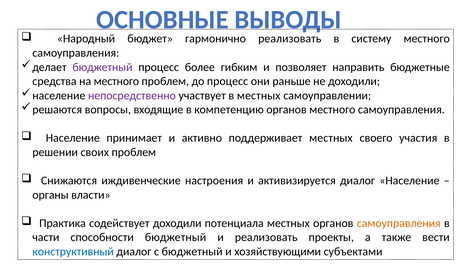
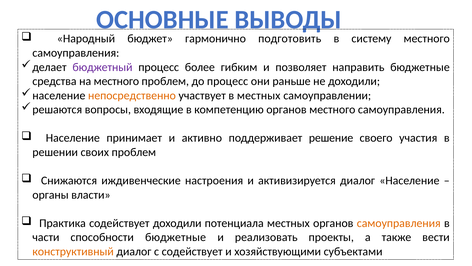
гармонично реализовать: реализовать -> подготовить (290, 39)
непосредственно colour: purple -> orange (132, 95)
поддерживает местных: местных -> решение (331, 138)
способности бюджетный: бюджетный -> бюджетные (176, 237)
конструктивный colour: blue -> orange (73, 251)
с бюджетный: бюджетный -> содействует (192, 251)
